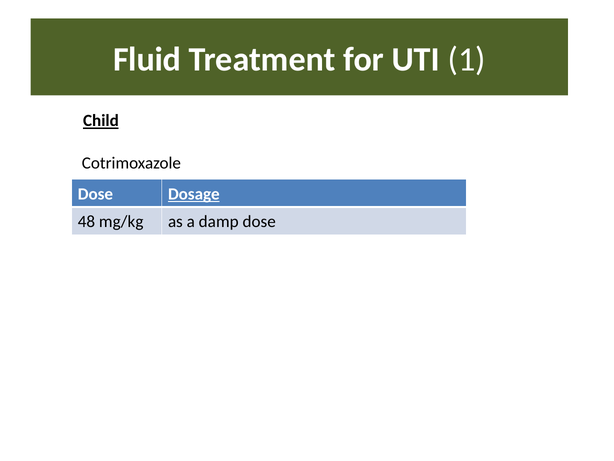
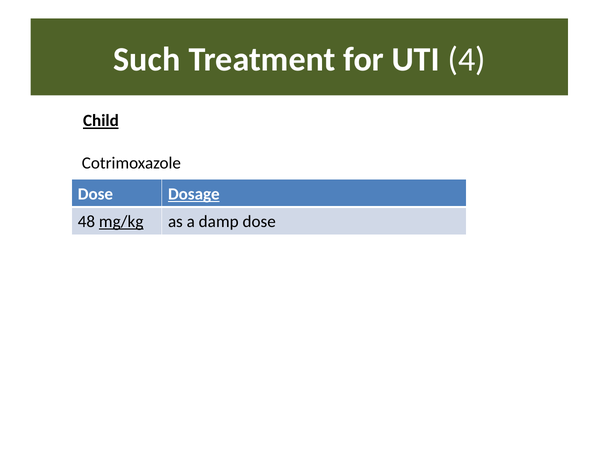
Fluid: Fluid -> Such (147, 59)
1: 1 -> 4 (467, 59)
mg/kg underline: none -> present (121, 221)
